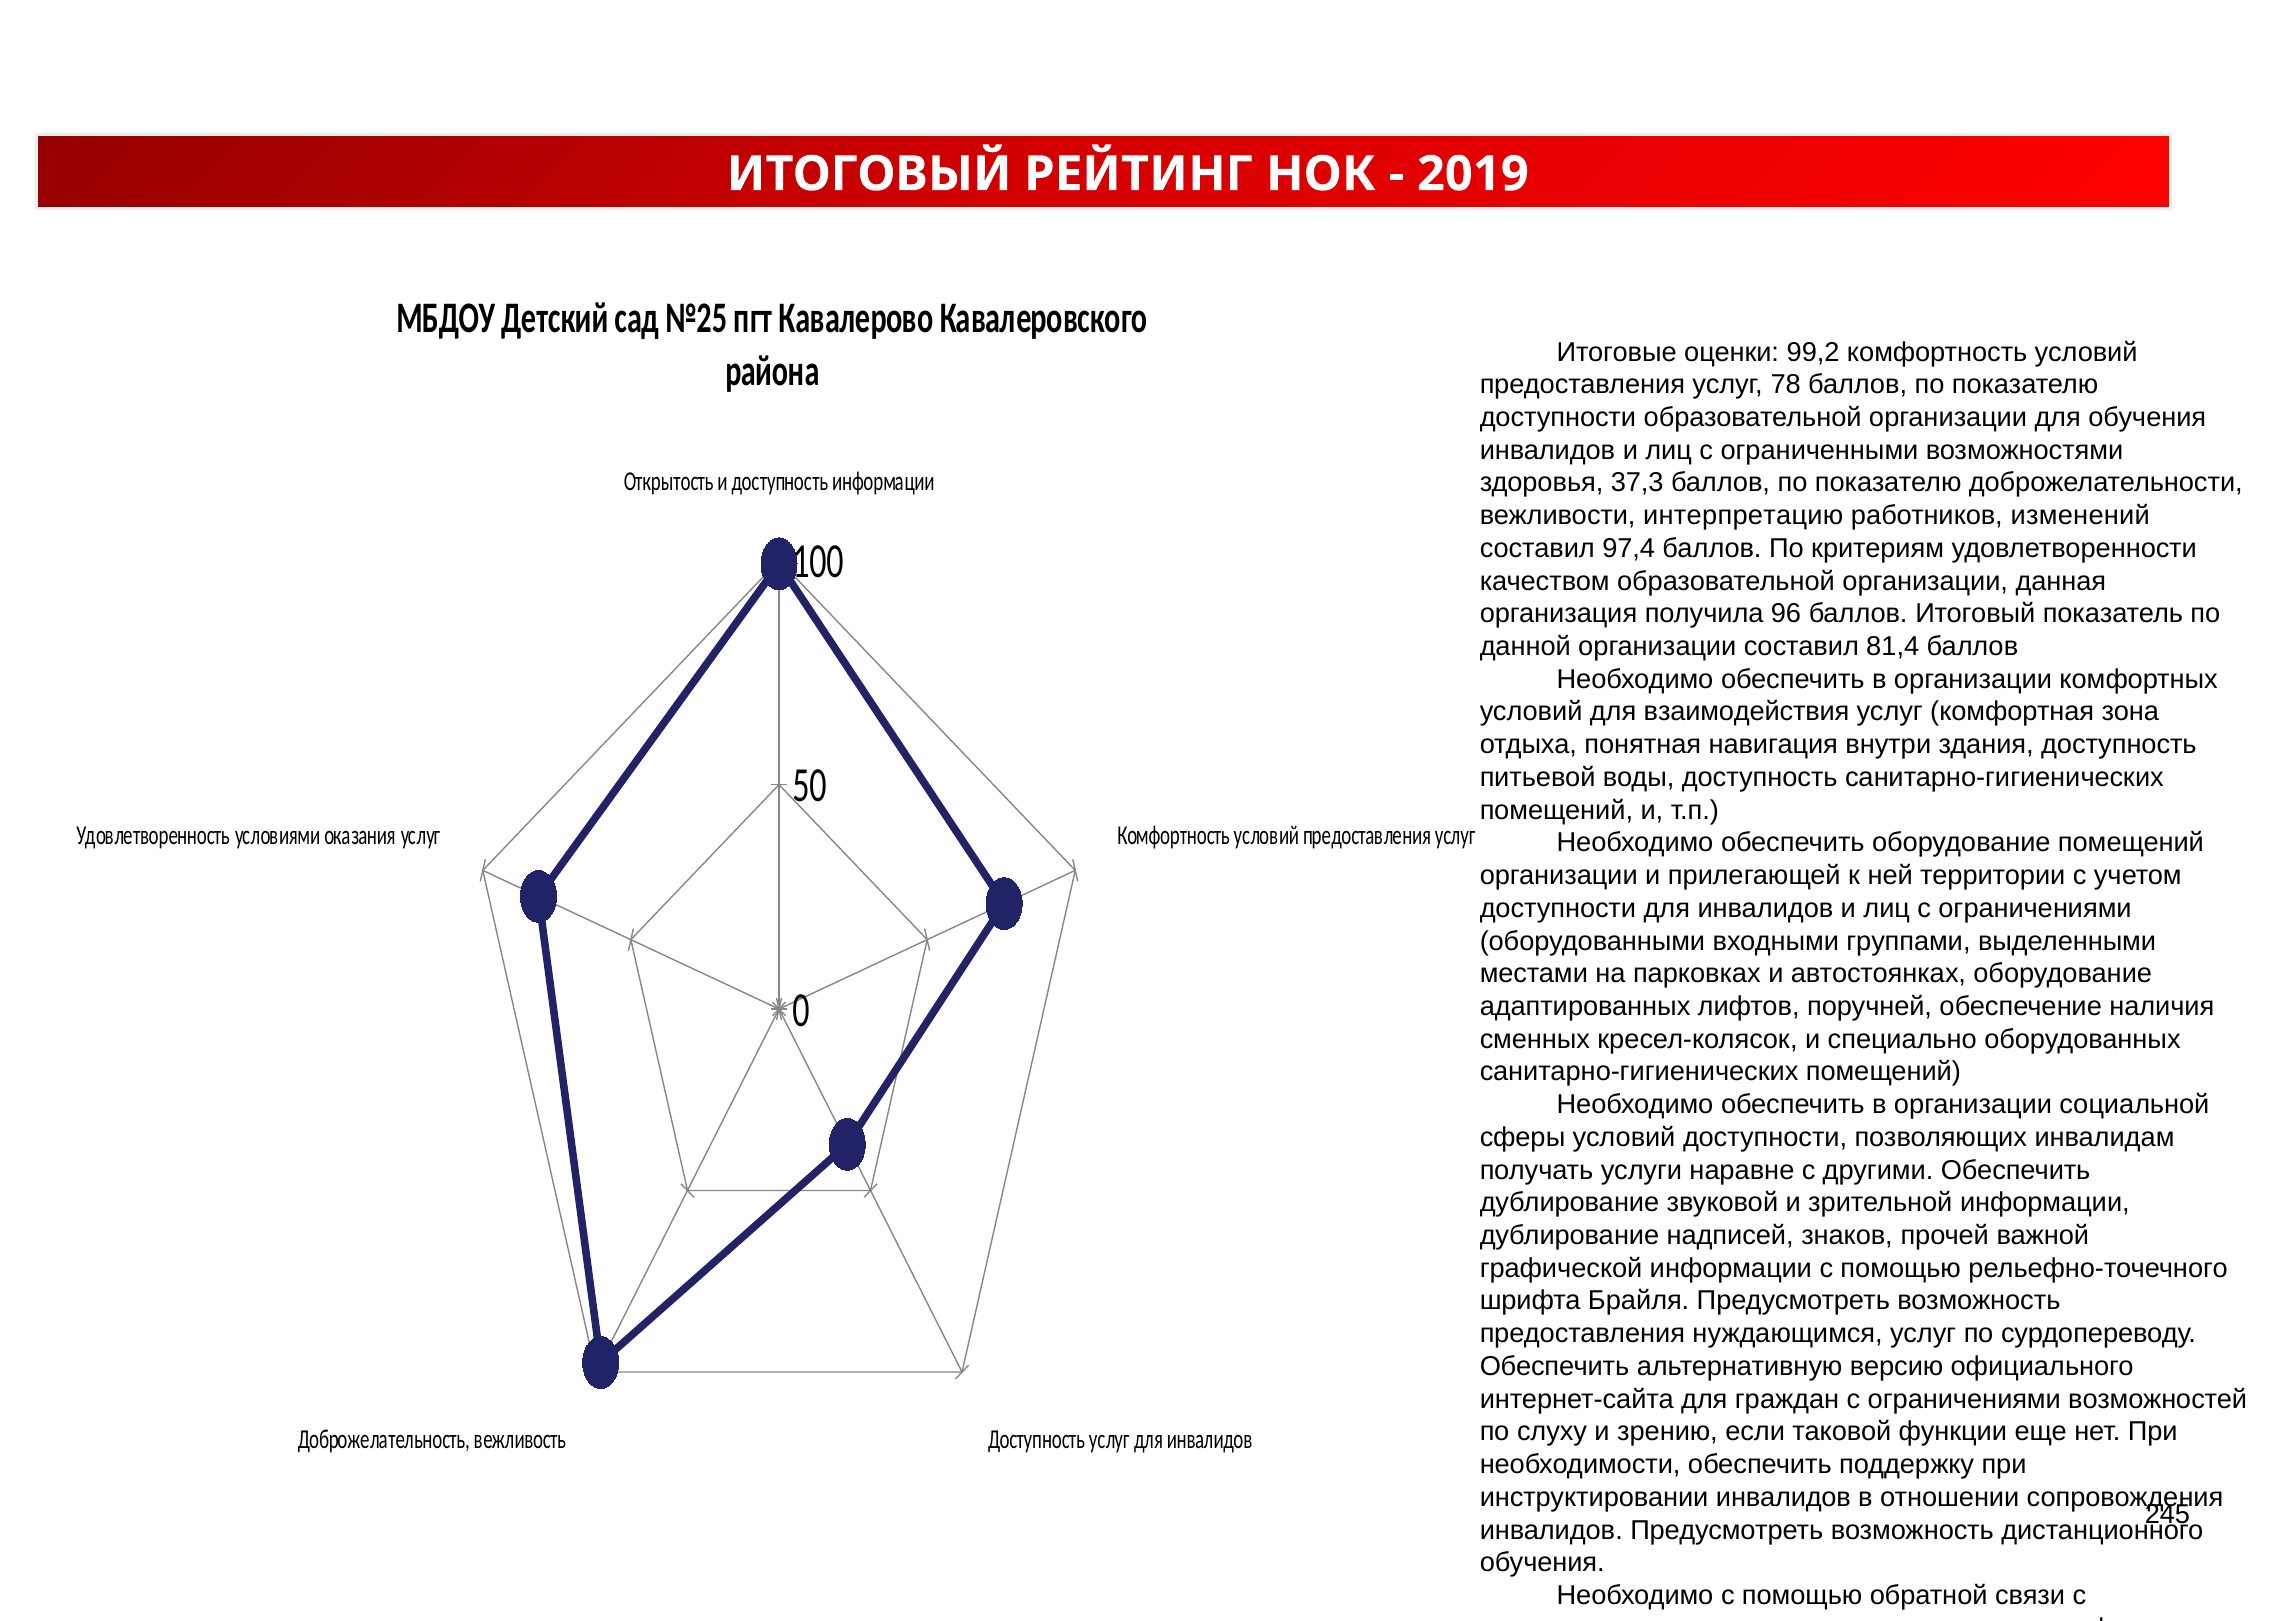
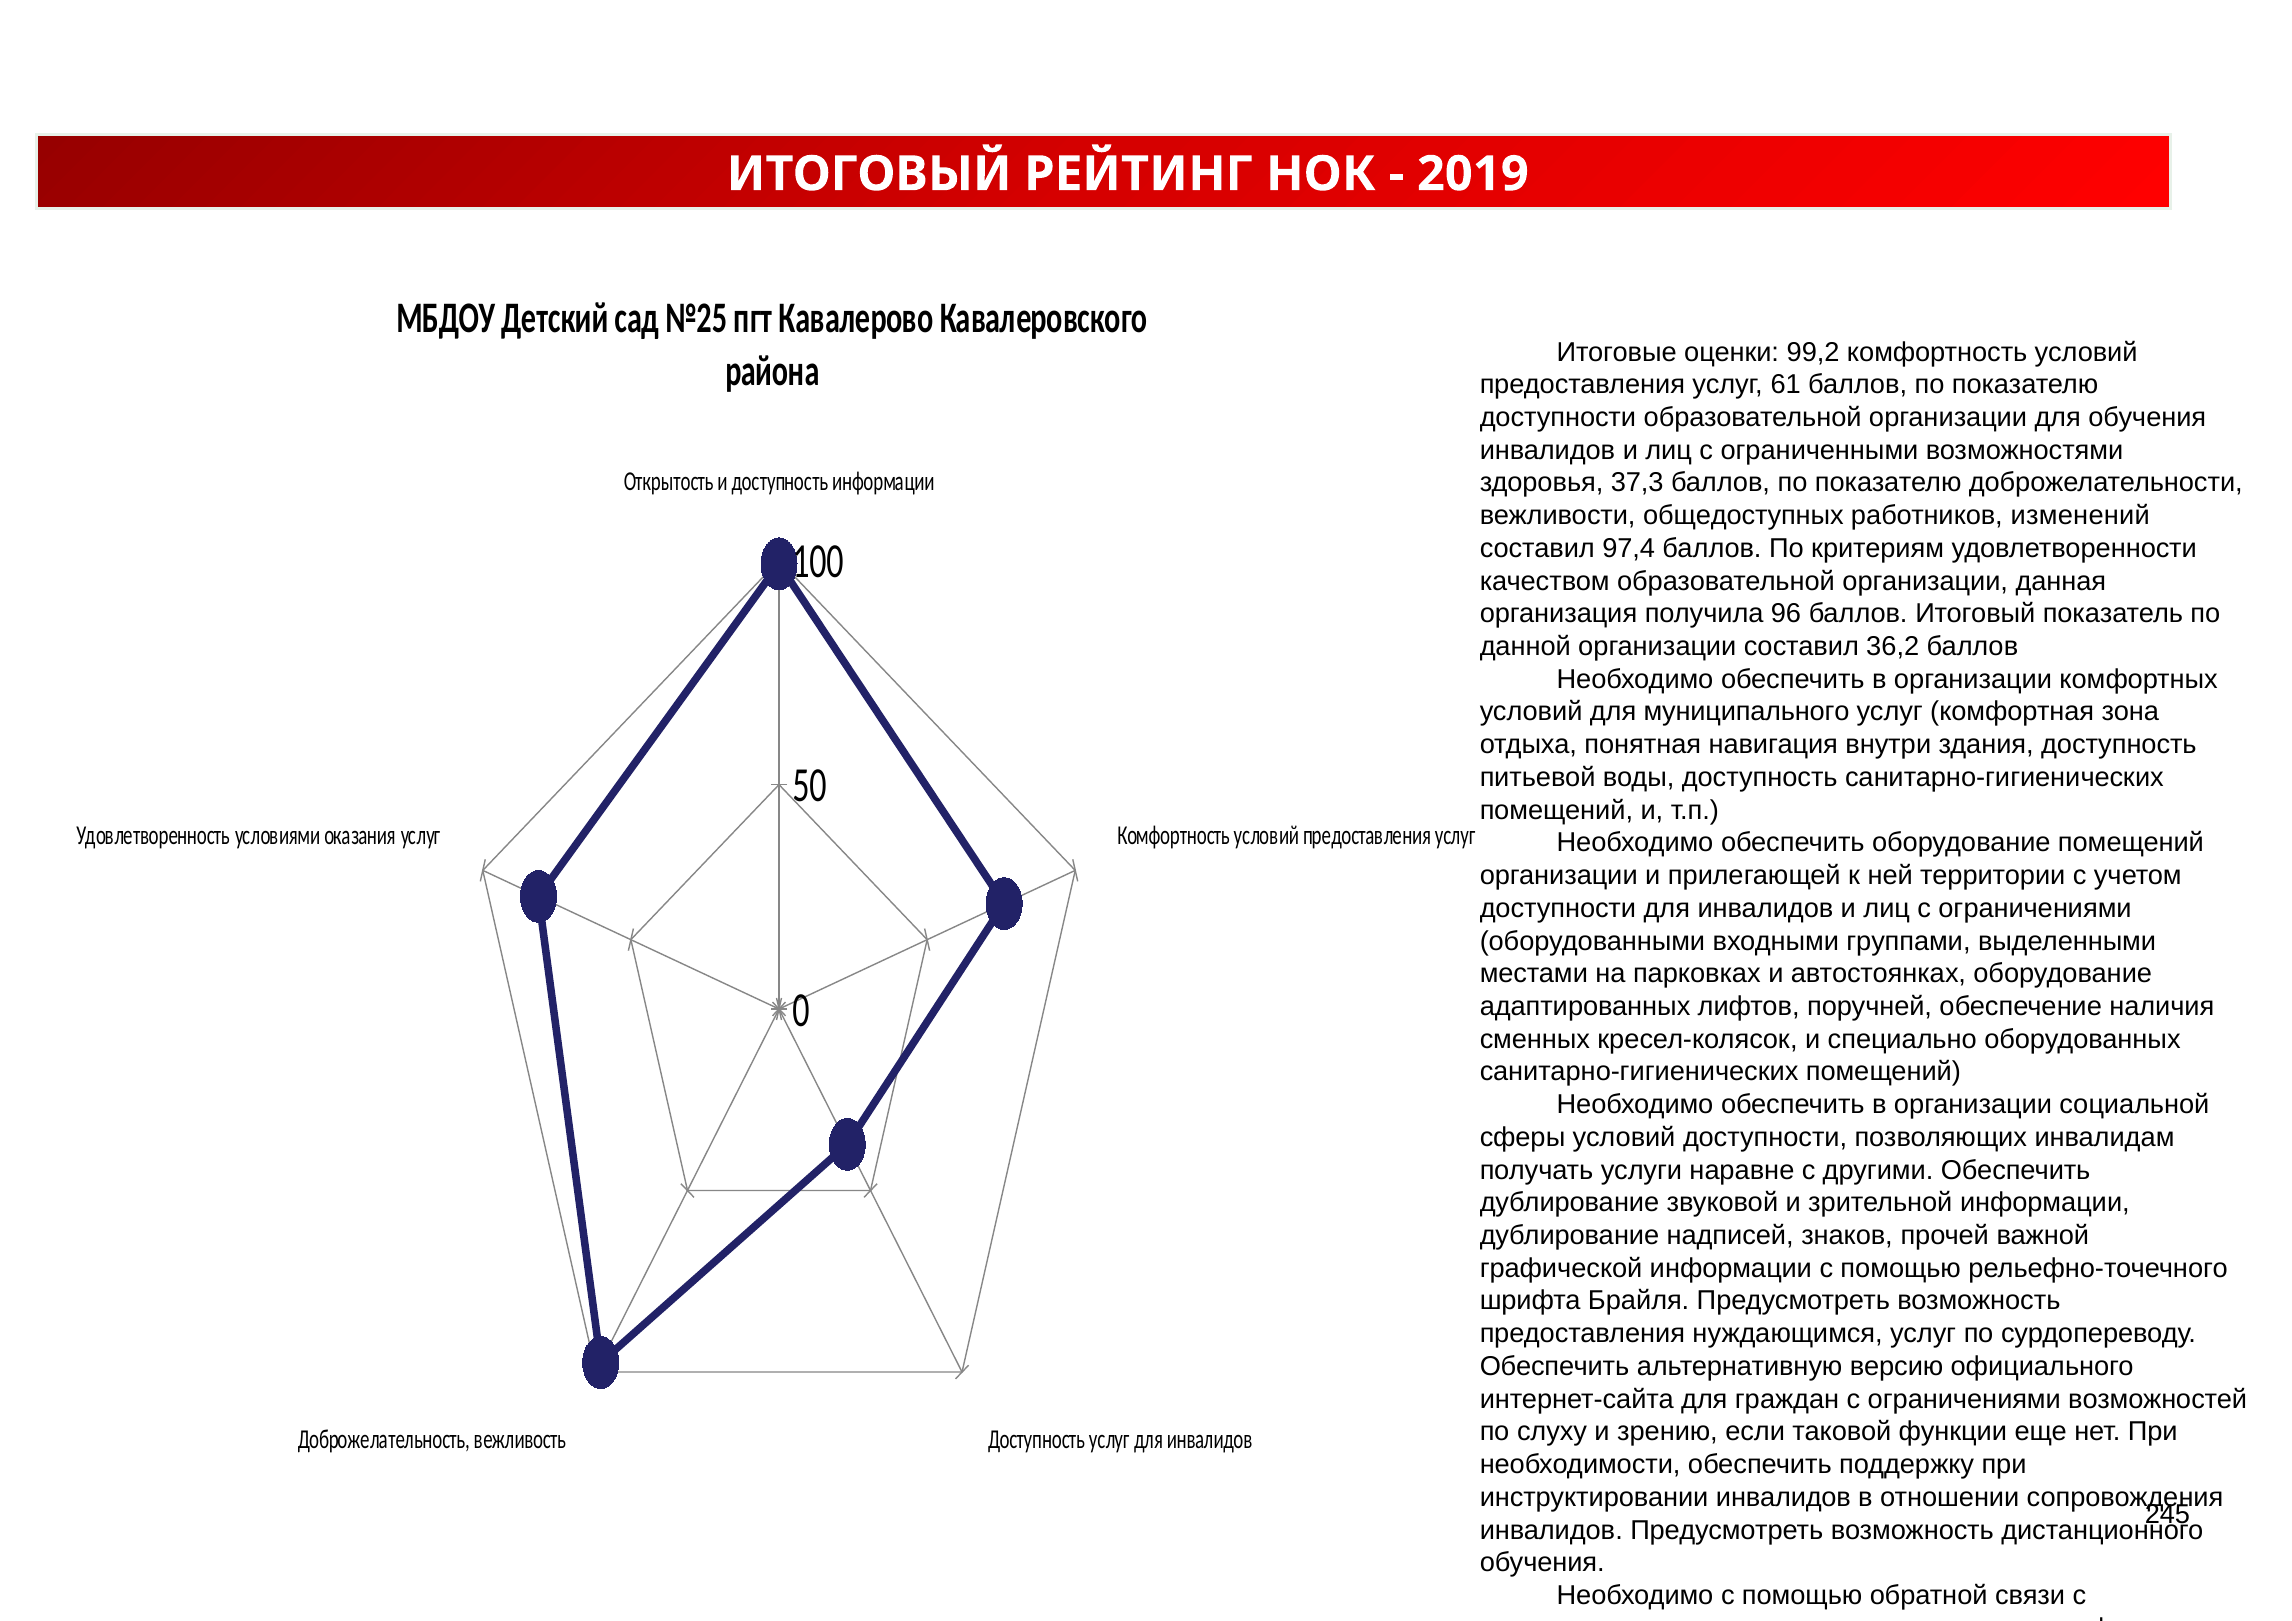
78: 78 -> 61 (1786, 385)
интерпретацию: интерпретацию -> общедоступных (1743, 516)
81,4: 81,4 -> 36,2 (1893, 646)
взаимодействия: взаимодействия -> муниципального (1747, 712)
